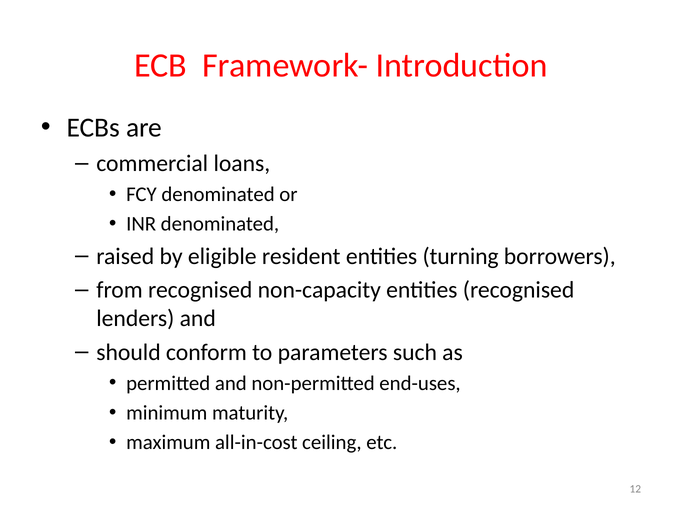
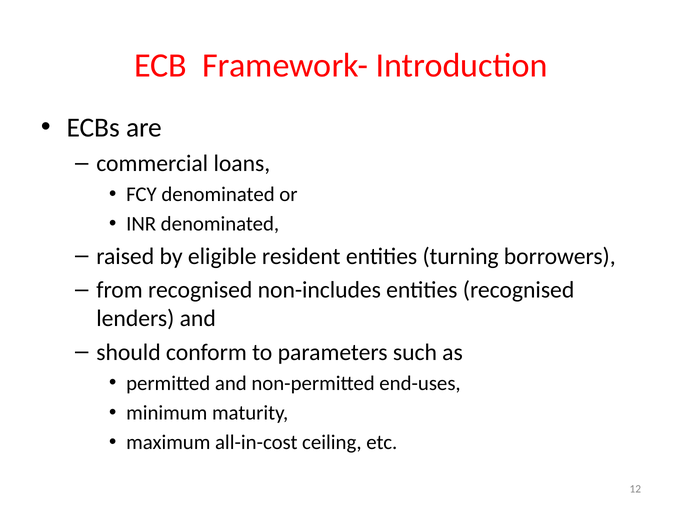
non-capacity: non-capacity -> non-includes (319, 290)
